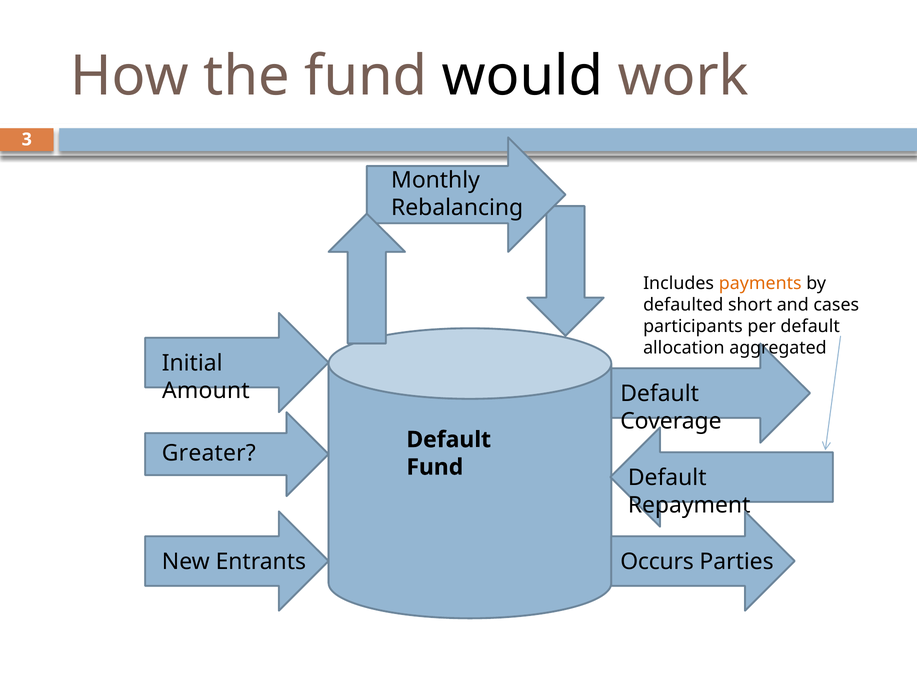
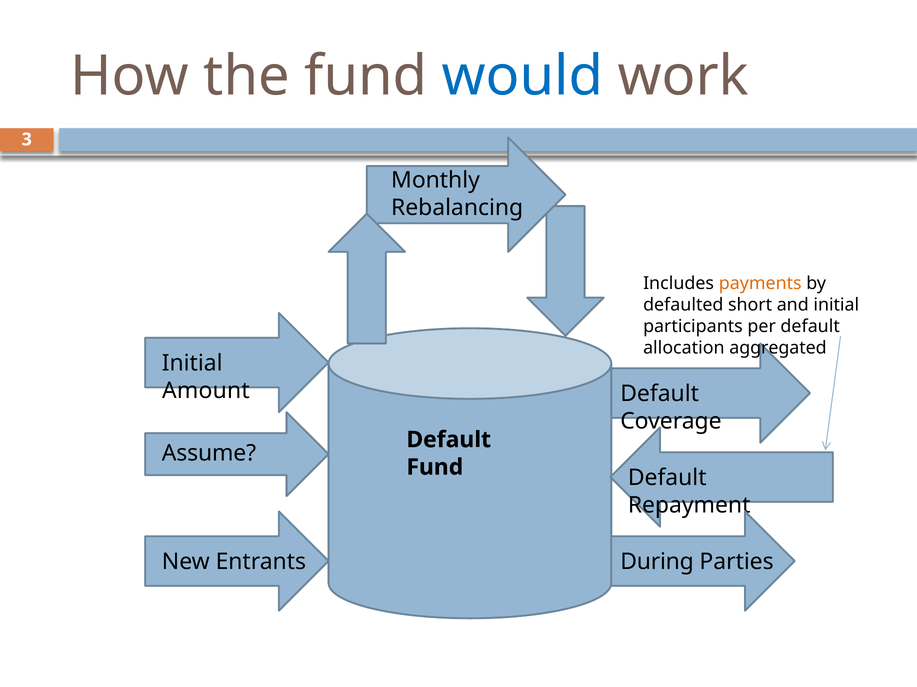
would colour: black -> blue (523, 76)
and cases: cases -> initial (836, 305)
Greater: Greater -> Assume (209, 453)
Occurs: Occurs -> During (657, 562)
